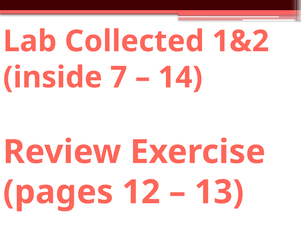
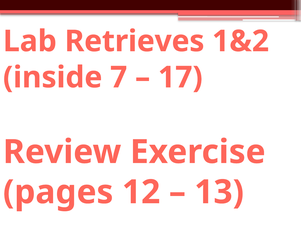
Collected: Collected -> Retrieves (135, 41)
14: 14 -> 17 (180, 77)
